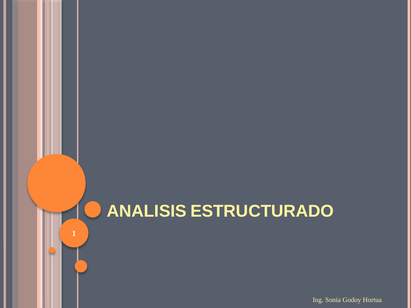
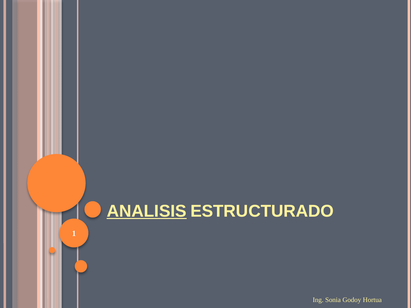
ANALISIS underline: none -> present (147, 211)
